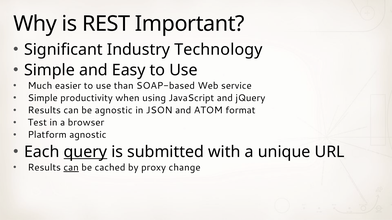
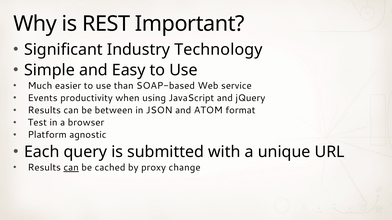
Simple: Simple -> Events (43, 98)
be agnostic: agnostic -> between (114, 111)
query underline: present -> none (85, 152)
